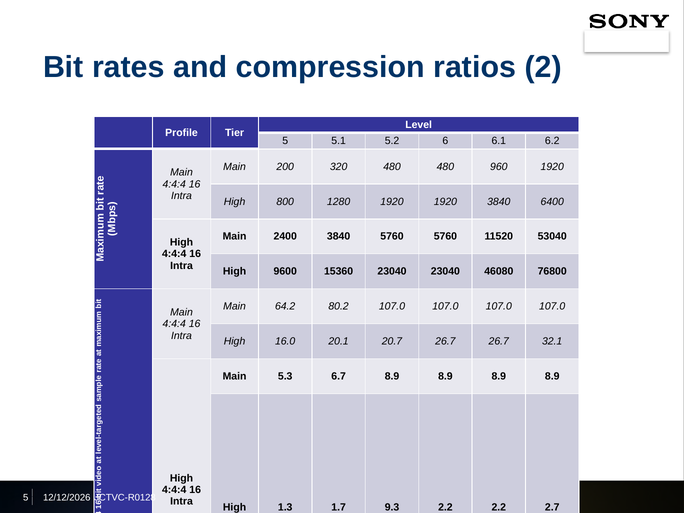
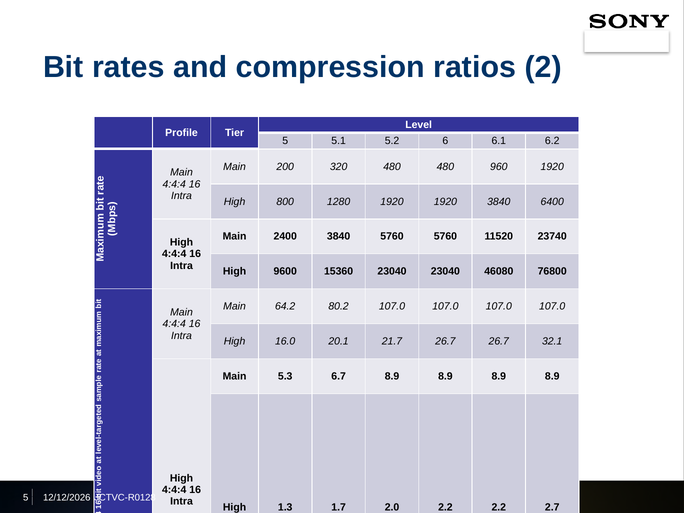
53040: 53040 -> 23740 (552, 237)
20.7: 20.7 -> 21.7 (392, 341)
9.3: 9.3 -> 2.0 (392, 507)
